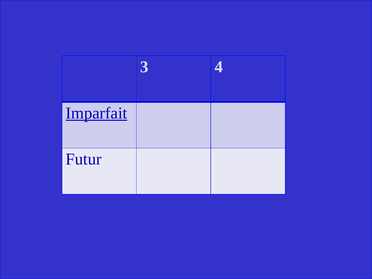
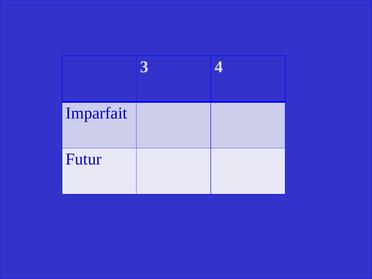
Imparfait underline: present -> none (96, 113)
